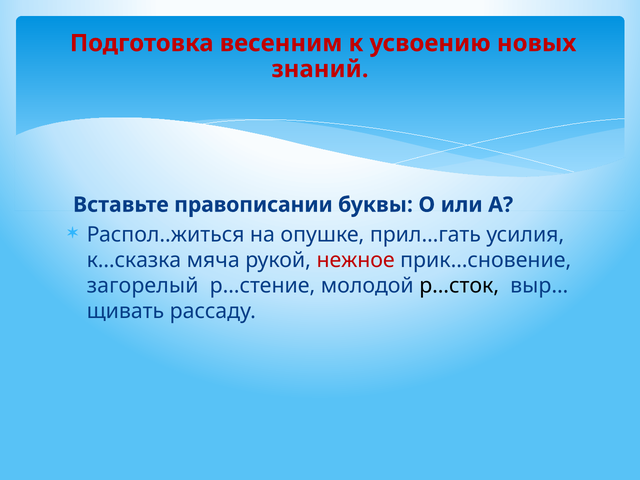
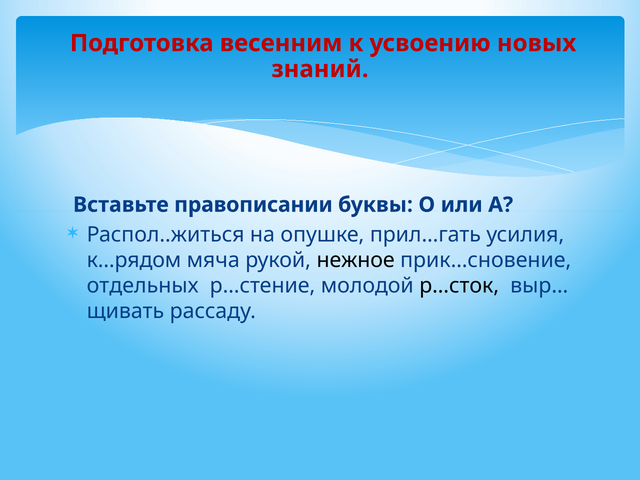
к…сказка: к…сказка -> к…рядом (134, 260)
нежное colour: red -> black (356, 260)
загорелый: загорелый -> отдельных (143, 286)
